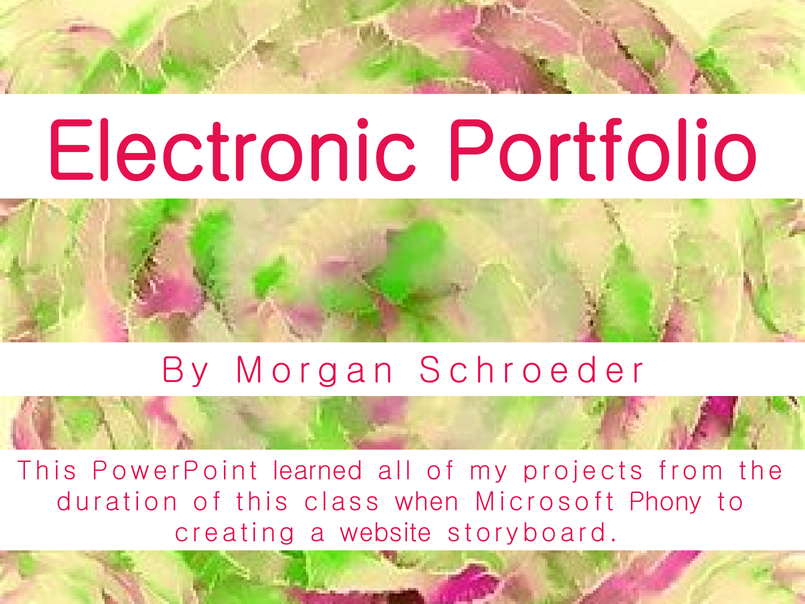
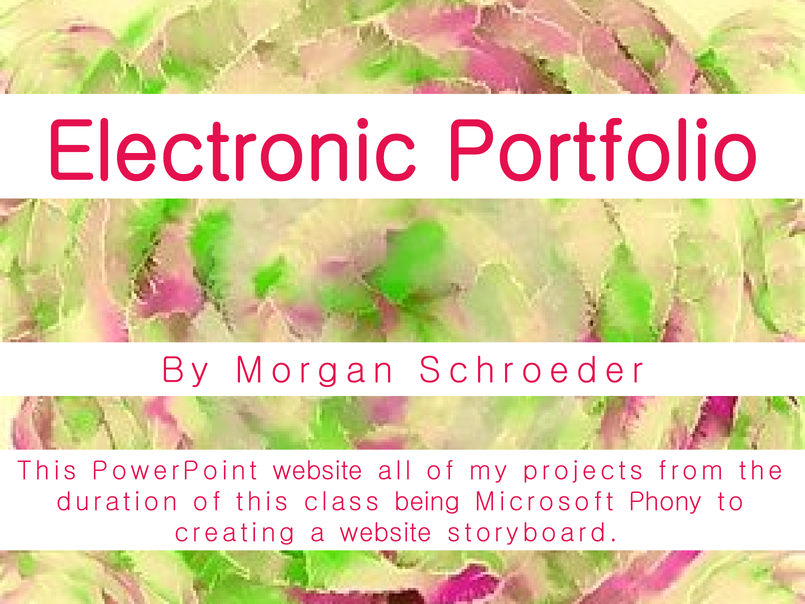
PowerPoint learned: learned -> website (318, 471)
when: when -> being (427, 502)
